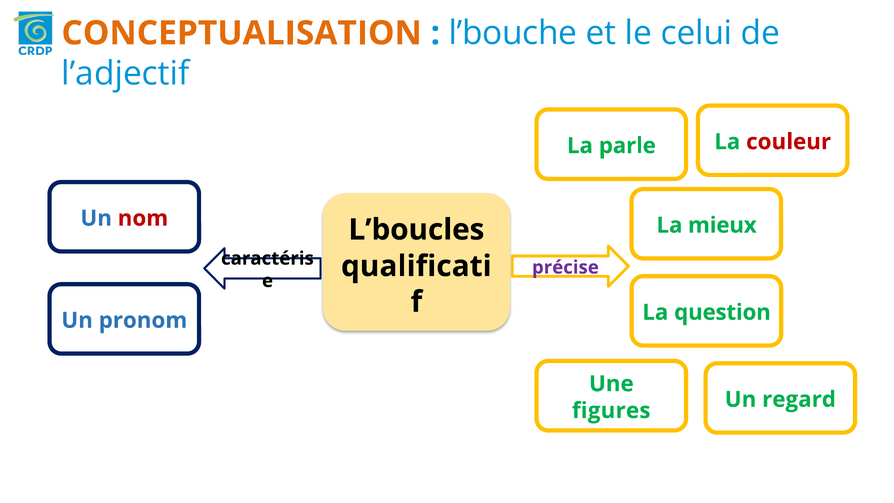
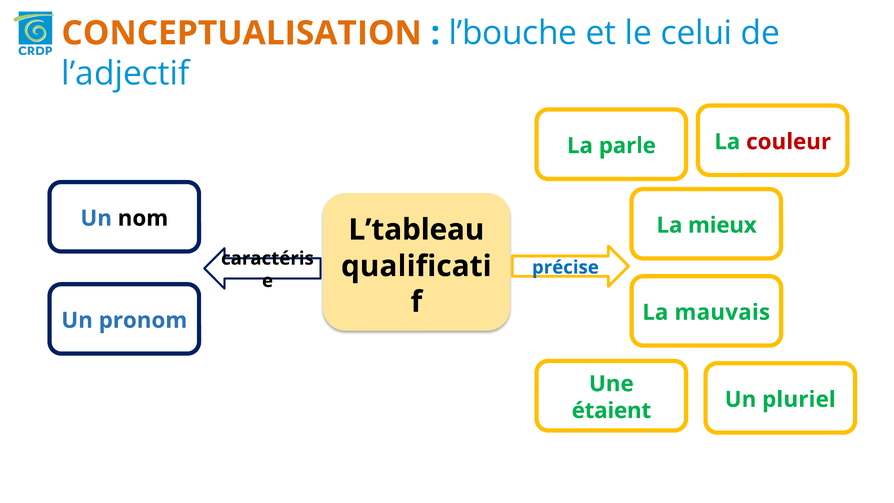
nom colour: red -> black (143, 218)
L’boucles: L’boucles -> L’tableau (416, 230)
précise colour: purple -> blue (565, 267)
question: question -> mauvais (722, 312)
regard: regard -> pluriel (799, 399)
figures: figures -> étaient (611, 411)
